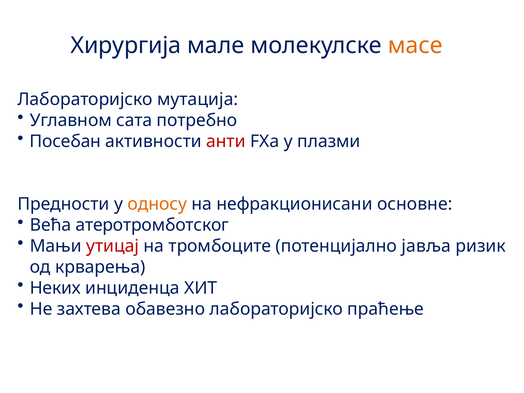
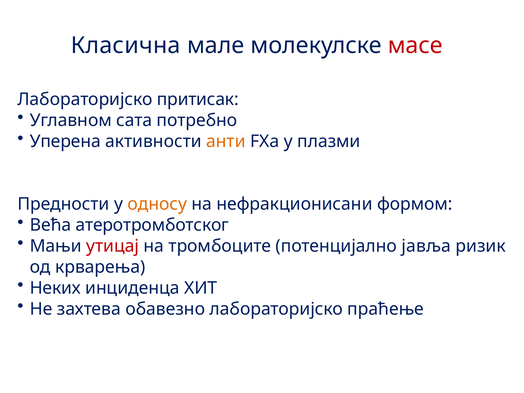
Хирургија: Хирургија -> Класична (126, 45)
масе colour: orange -> red (415, 45)
мутaциja: мутaциja -> притисак (198, 99)
Посебан: Посебан -> Уперена (65, 141)
анти colour: red -> orange (226, 141)
основне: основне -> формом (415, 204)
